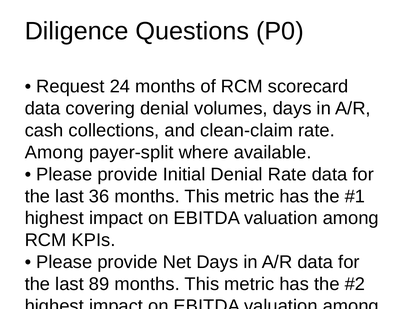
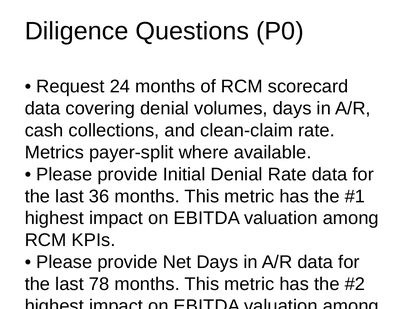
Among: Among -> Metrics (54, 153)
89: 89 -> 78 (99, 285)
